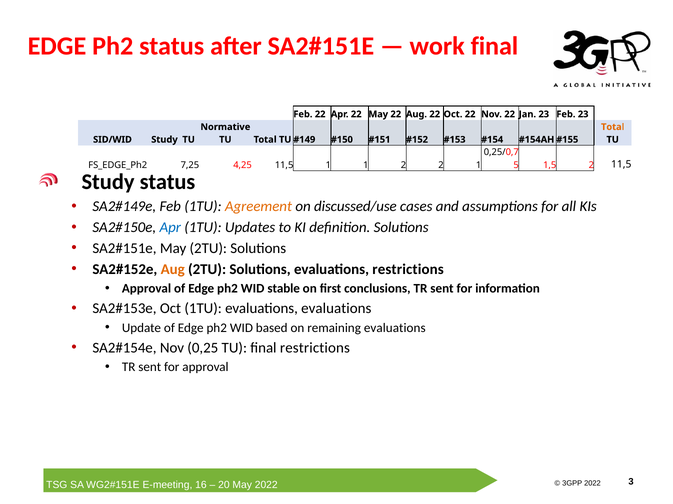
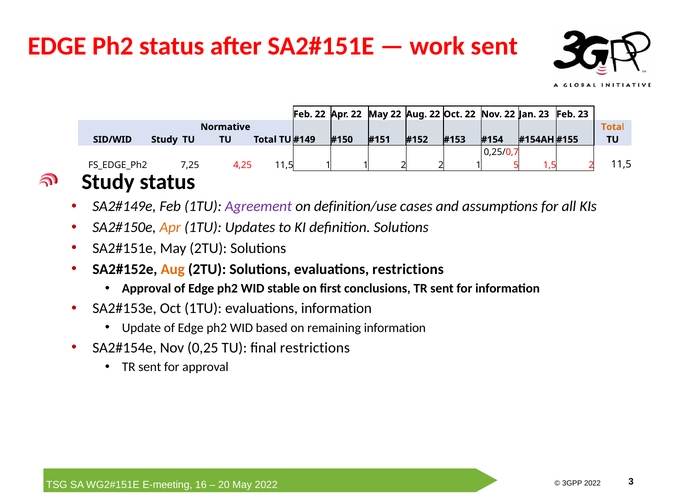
work final: final -> sent (494, 46)
Agreement colour: orange -> purple (258, 207)
discussed/use: discussed/use -> definition/use (355, 207)
Apr colour: blue -> orange (170, 228)
evaluations evaluations: evaluations -> information (336, 309)
remaining evaluations: evaluations -> information (395, 328)
